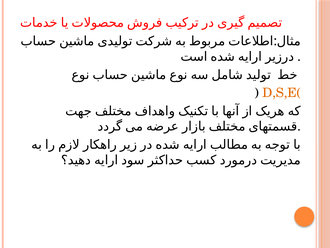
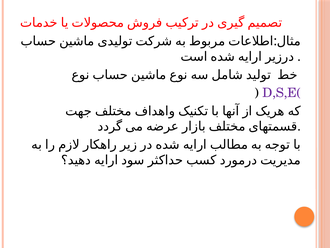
D,S,E( colour: orange -> purple (282, 93)
